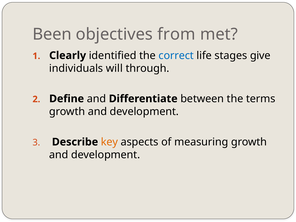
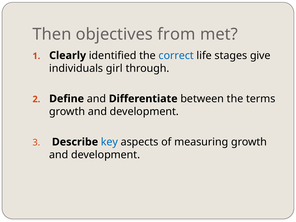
Been: Been -> Then (52, 34)
will: will -> girl (114, 68)
key colour: orange -> blue (109, 142)
